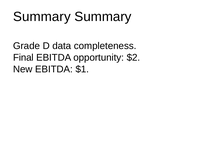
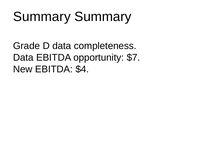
Final: Final -> Data (23, 57)
$2: $2 -> $7 (133, 57)
$1: $1 -> $4 (82, 69)
